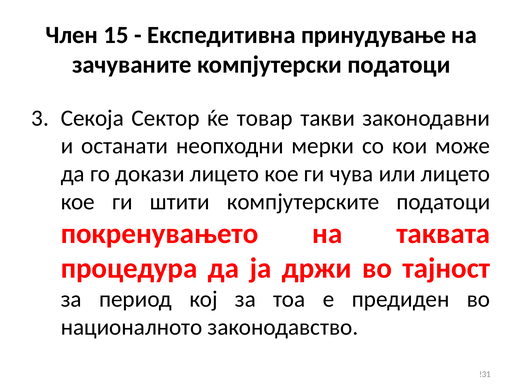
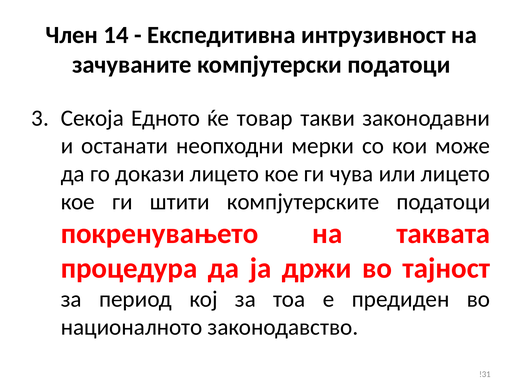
15: 15 -> 14 (116, 35)
принудување: принудување -> интрузивност (373, 35)
Сектор: Сектор -> Едното (166, 118)
